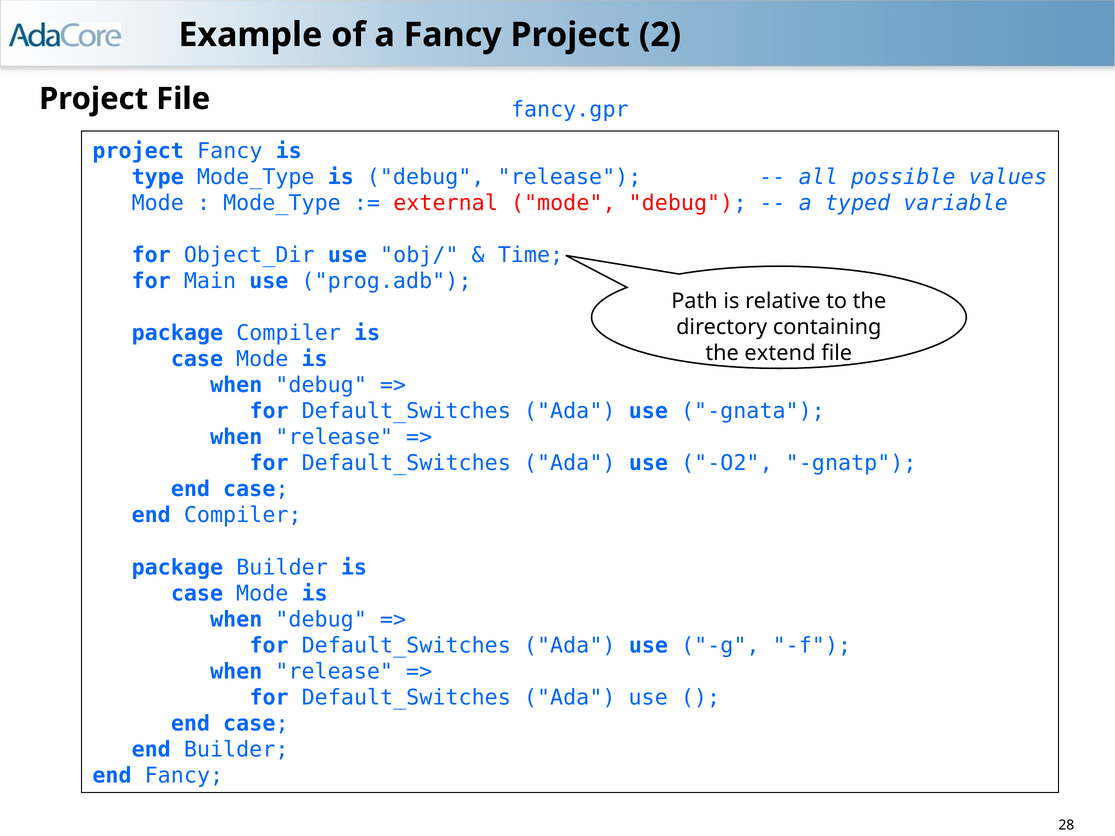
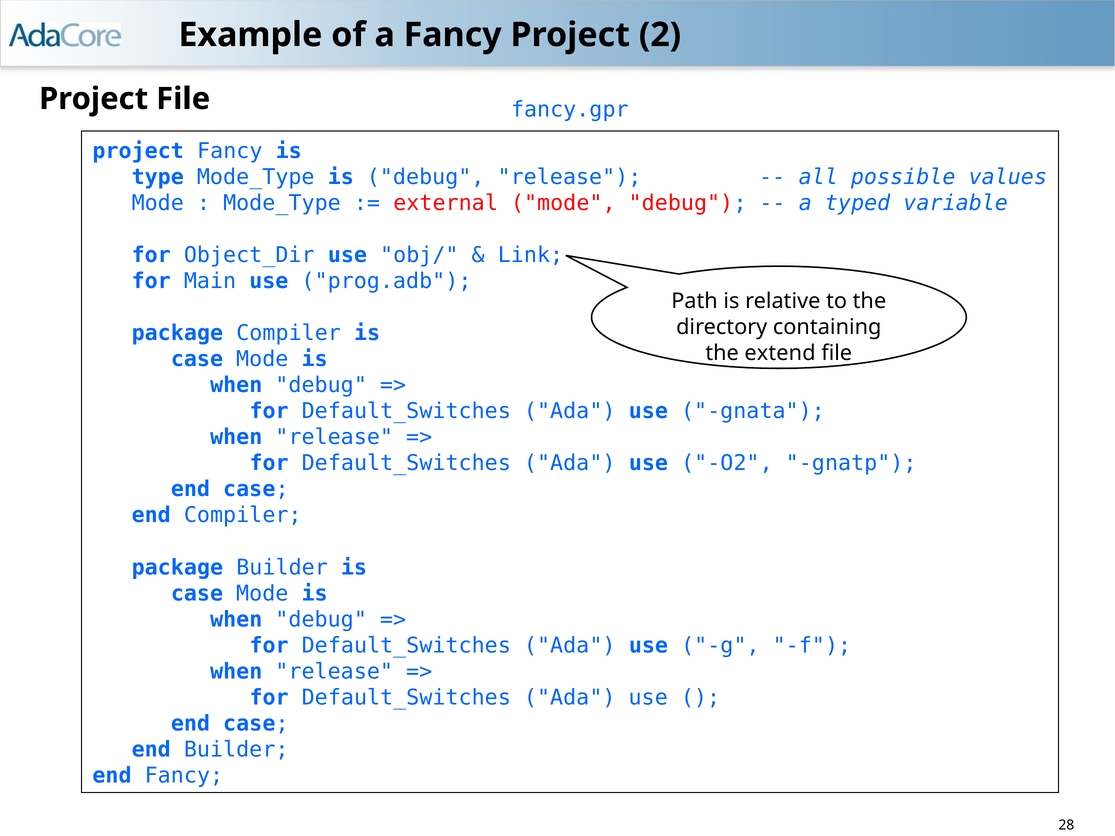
Time: Time -> Link (530, 255)
